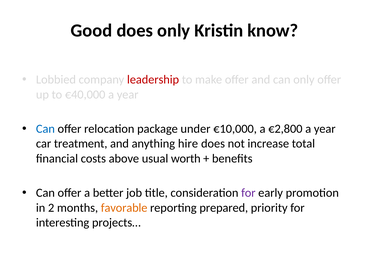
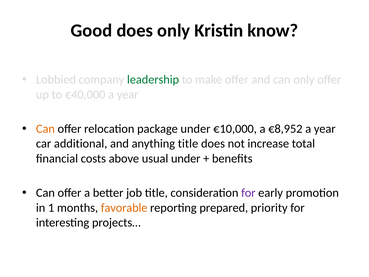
leadership colour: red -> green (153, 80)
Can colour: blue -> orange (45, 129)
€2,800: €2,800 -> €8,952 (285, 129)
treatment: treatment -> additional (81, 144)
anything hire: hire -> title (188, 144)
usual worth: worth -> under (186, 158)
2: 2 -> 1 (51, 208)
